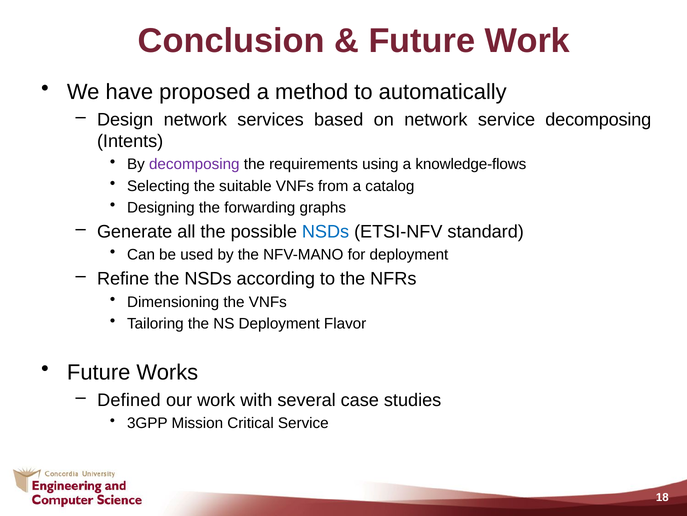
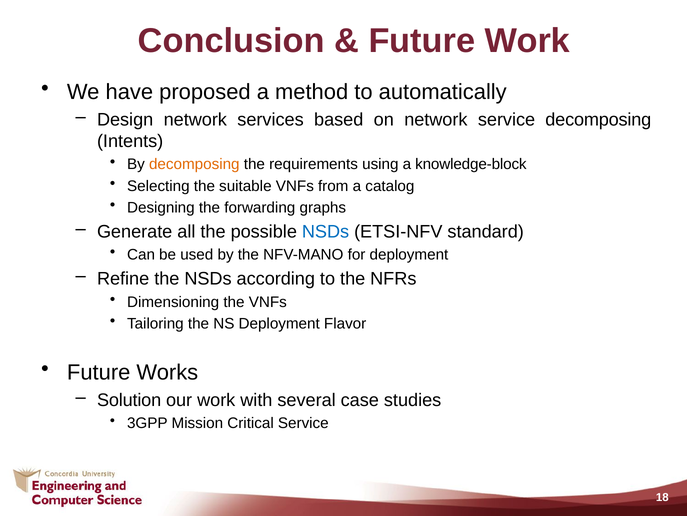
decomposing colour: purple -> orange (194, 164)
knowledge-flows: knowledge-flows -> knowledge-block (471, 164)
Defined: Defined -> Solution (129, 400)
